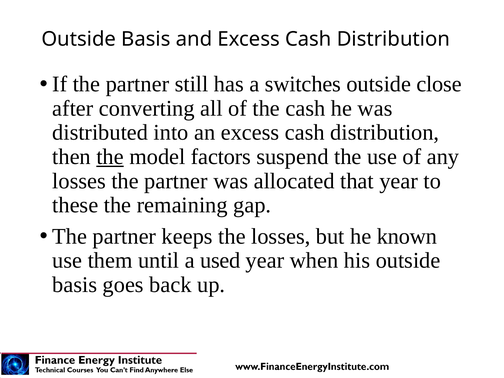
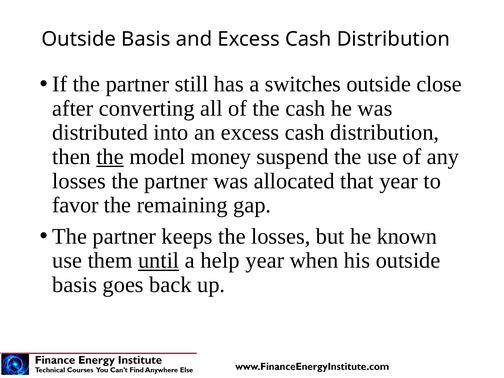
factors: factors -> money (221, 157)
these: these -> favor (75, 205)
until underline: none -> present (159, 261)
used: used -> help (220, 261)
